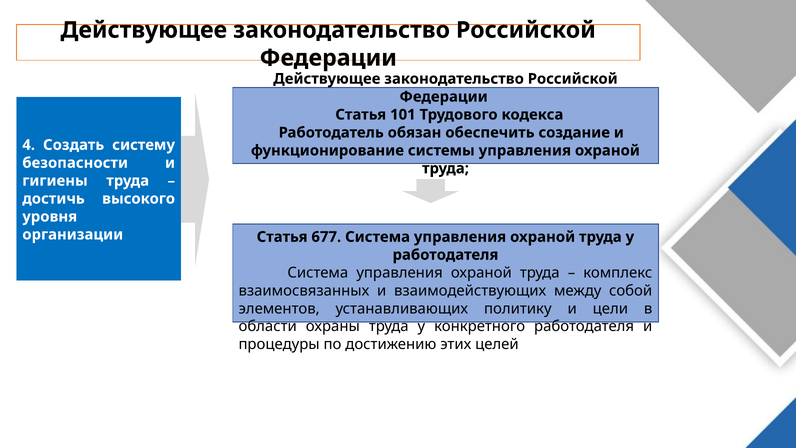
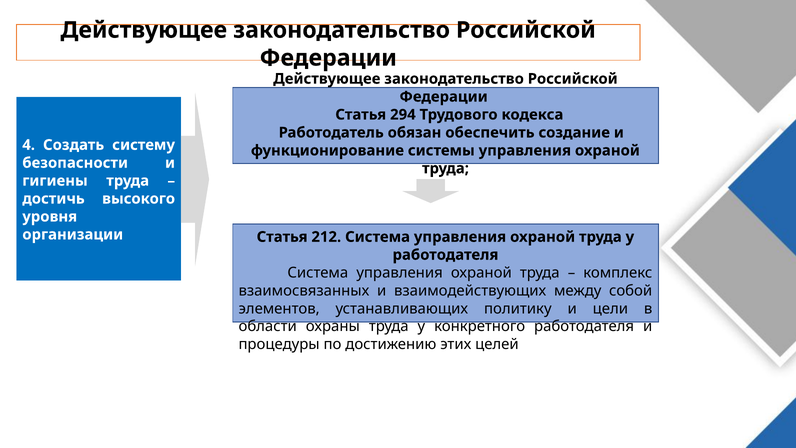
101: 101 -> 294 (403, 115)
677: 677 -> 212 (326, 237)
